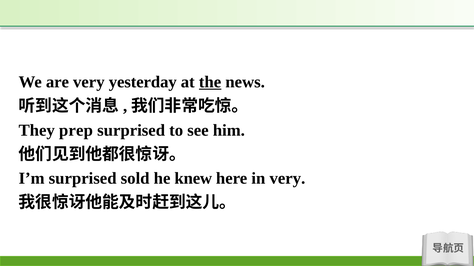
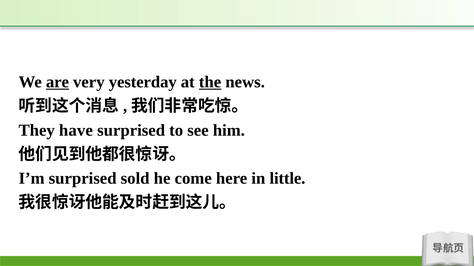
are underline: none -> present (57, 82)
prep: prep -> have (76, 130)
knew: knew -> come (193, 179)
in very: very -> little (287, 179)
